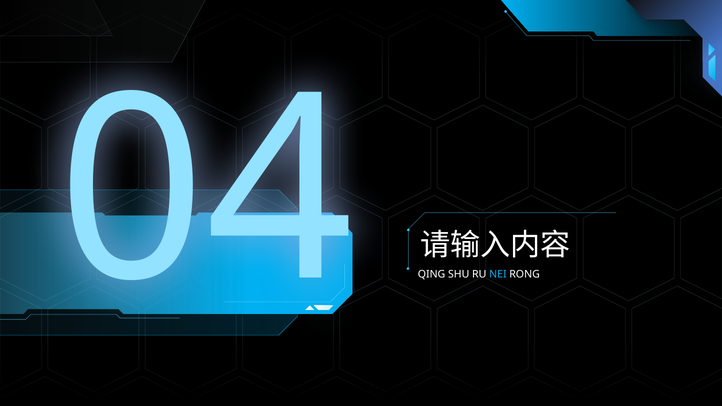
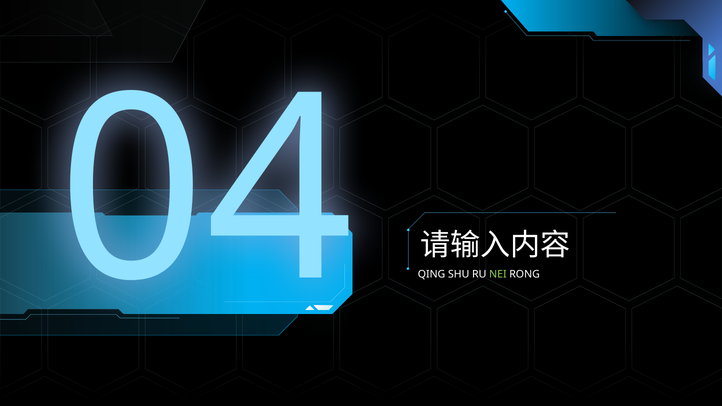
NEI colour: light blue -> light green (498, 274)
